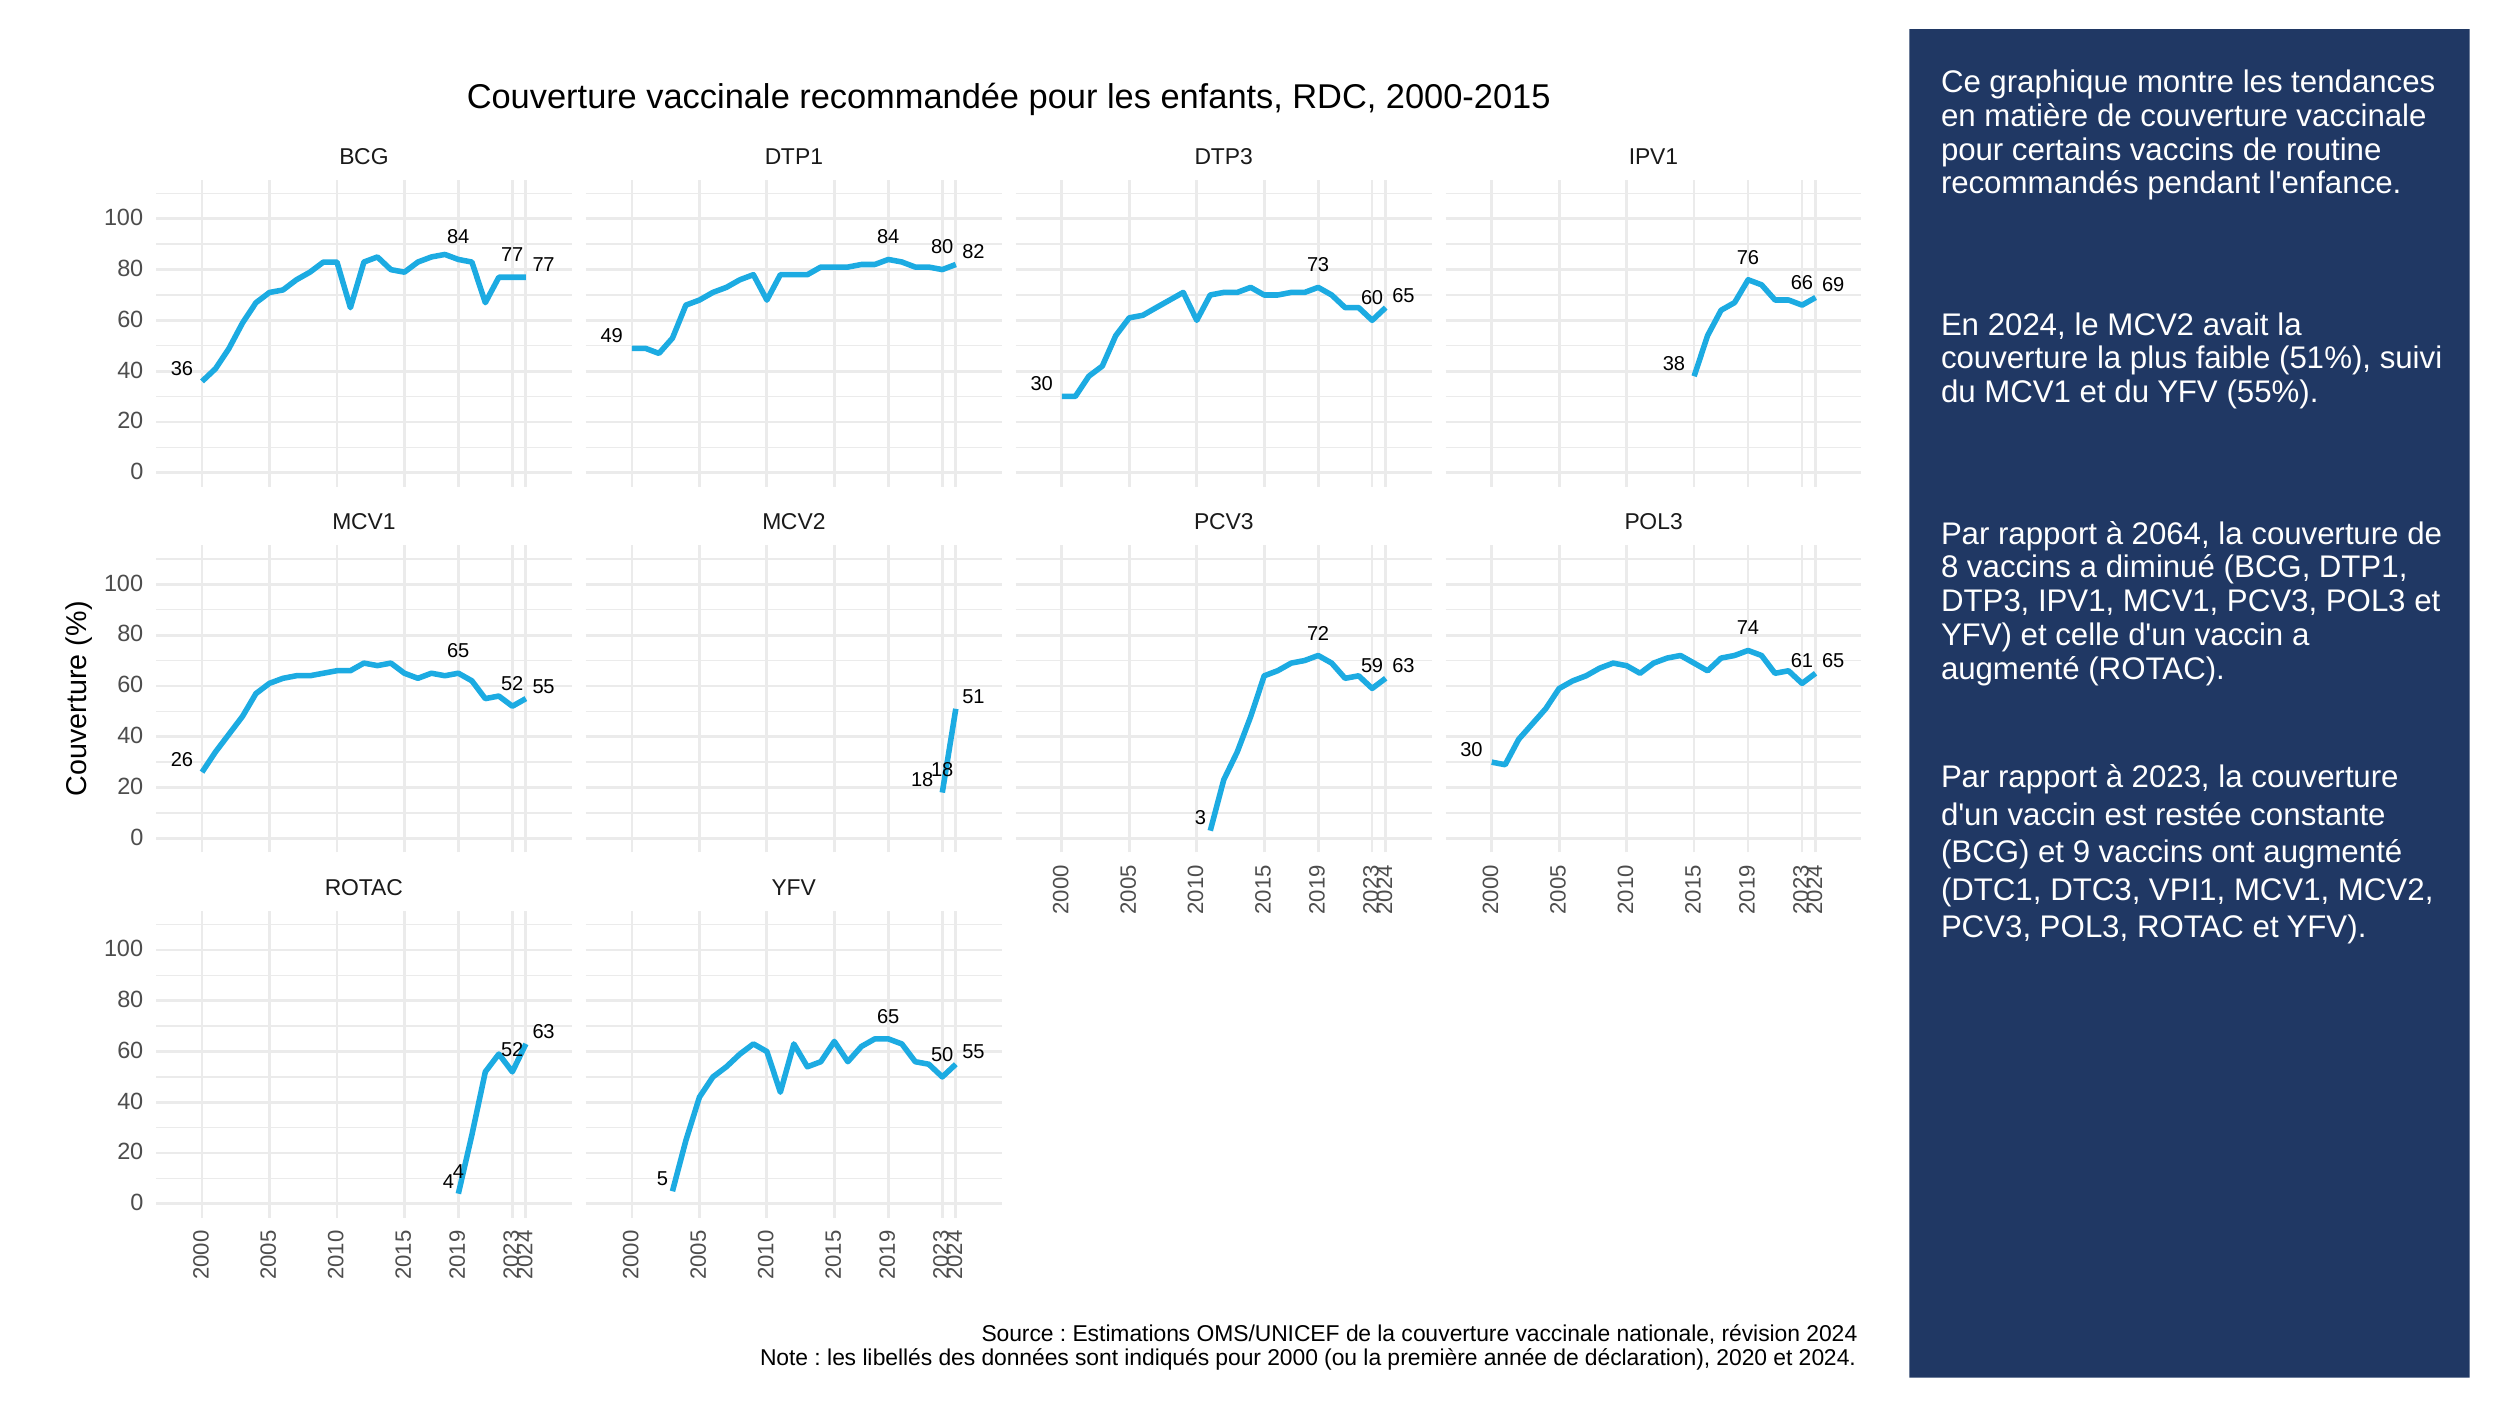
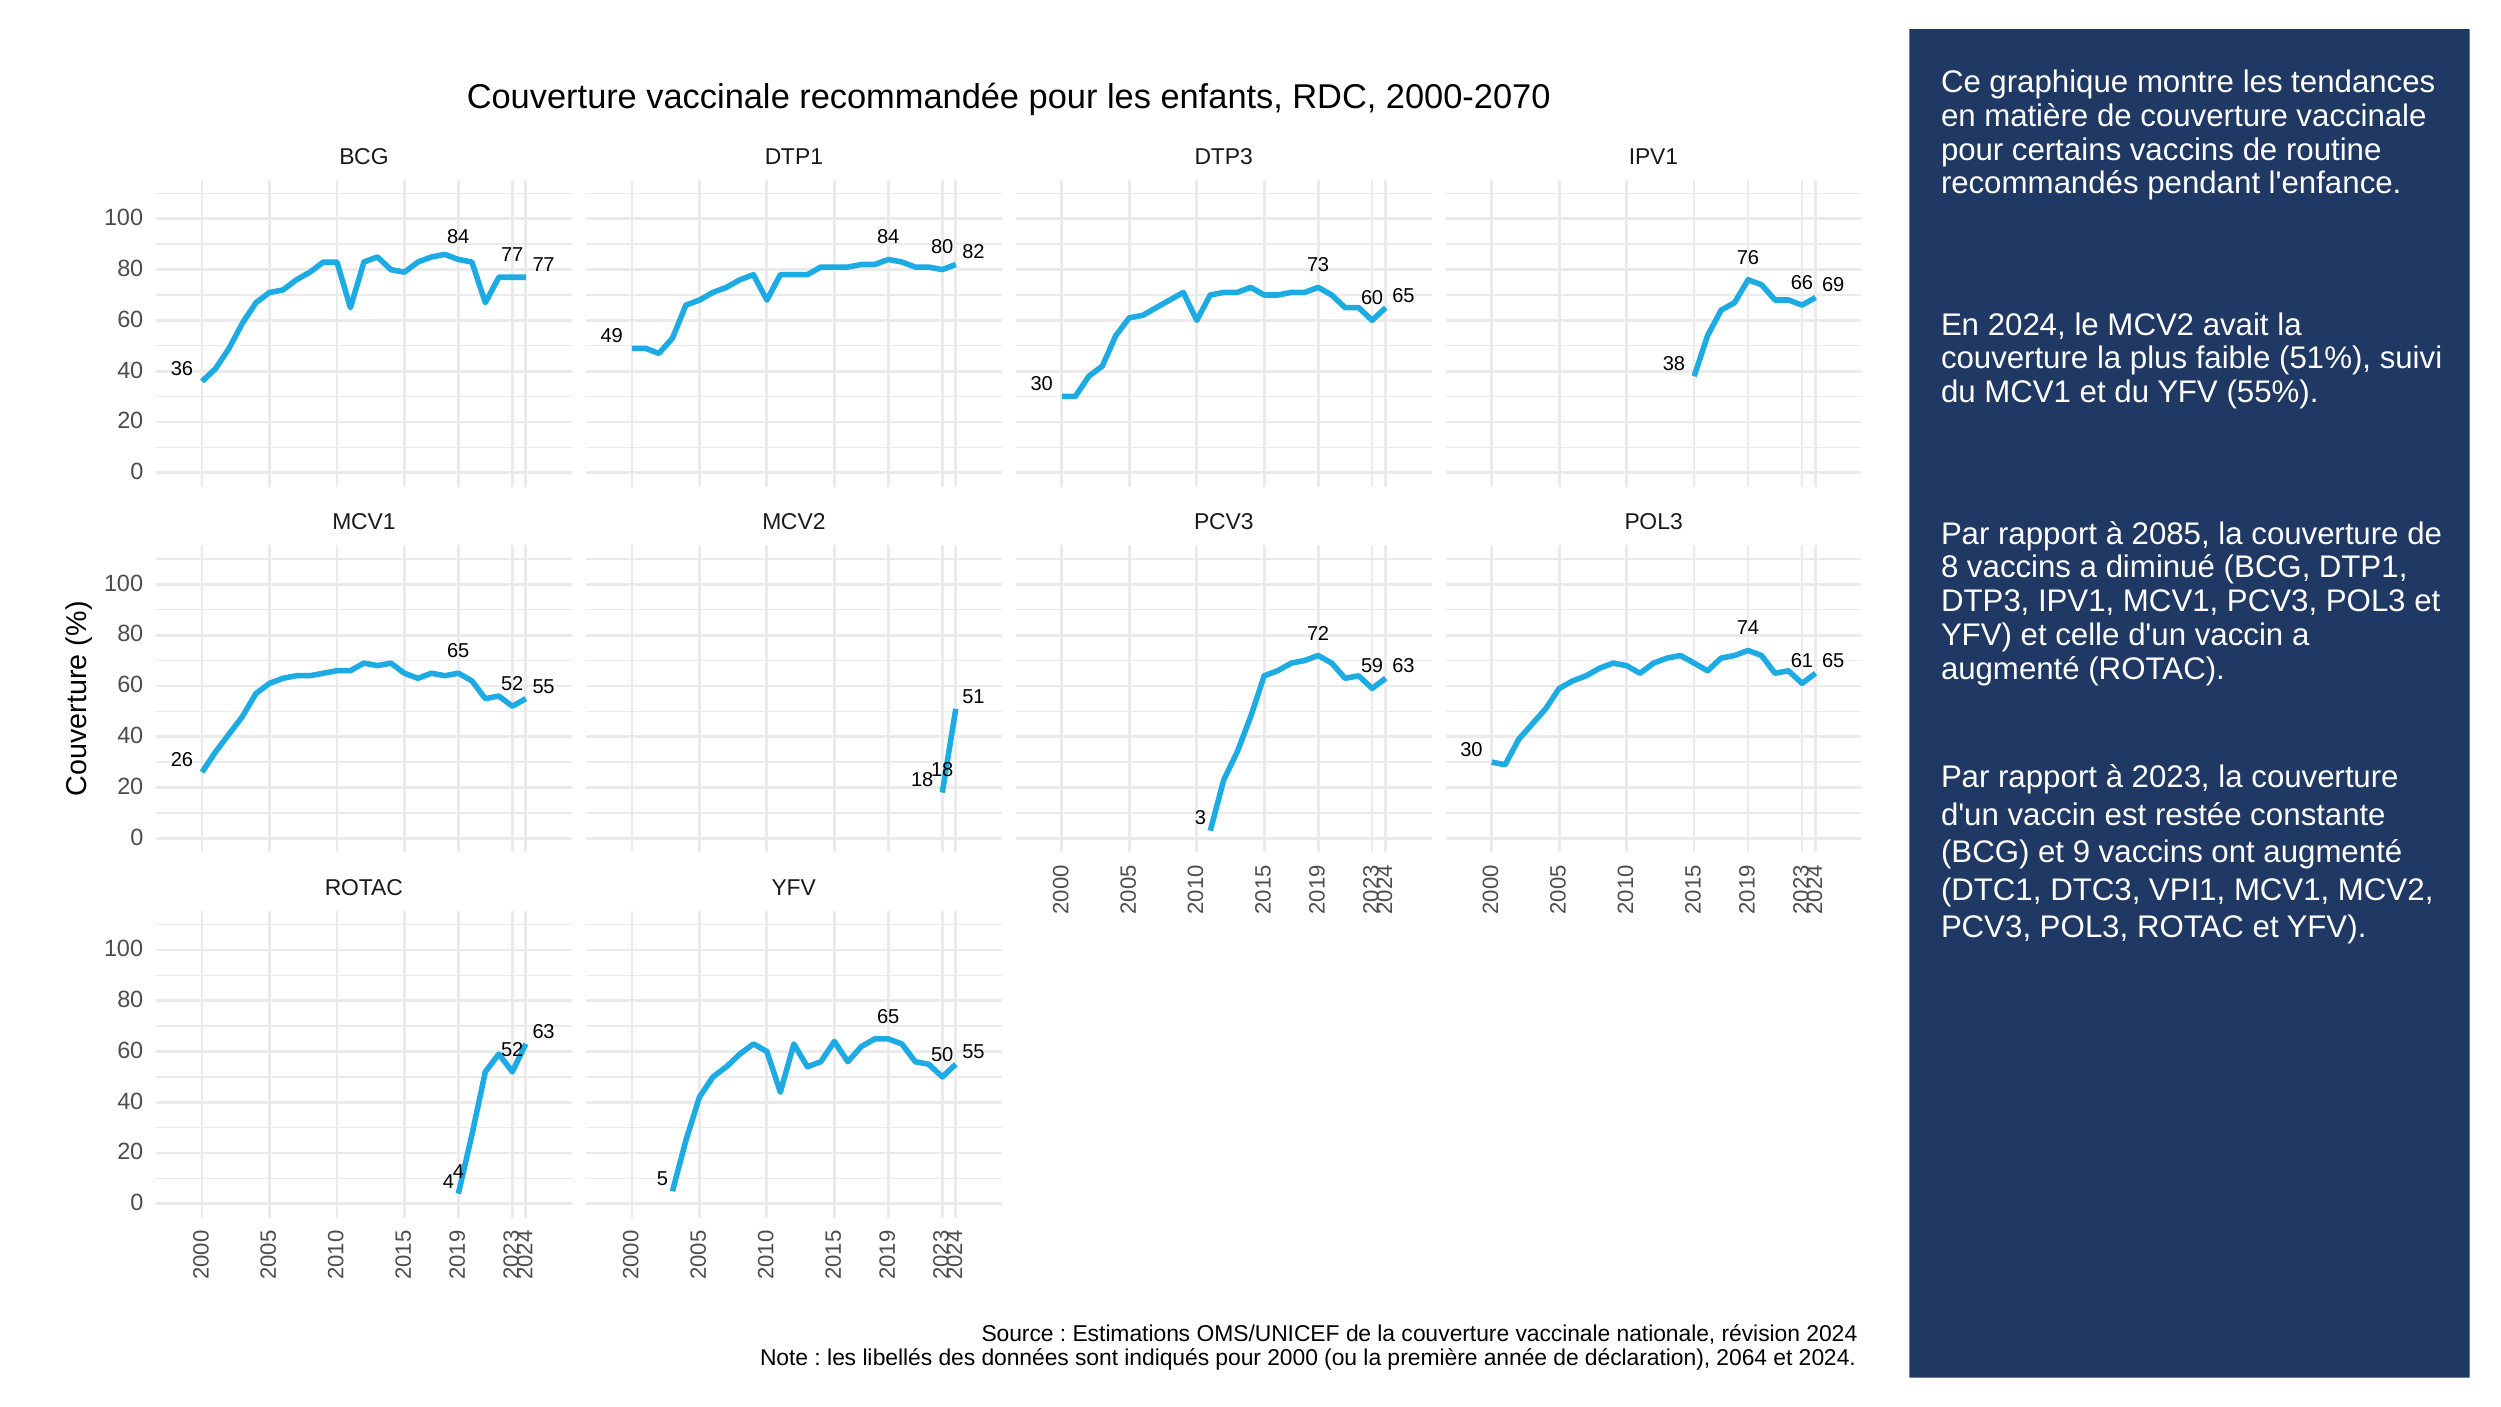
2000-2015: 2000-2015 -> 2000-2070 (1468, 97)
2064: 2064 -> 2085 (2171, 534)
2020: 2020 -> 2064 (1742, 1357)
